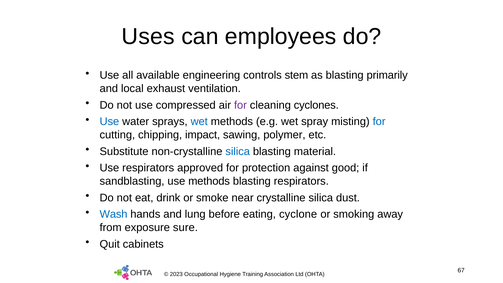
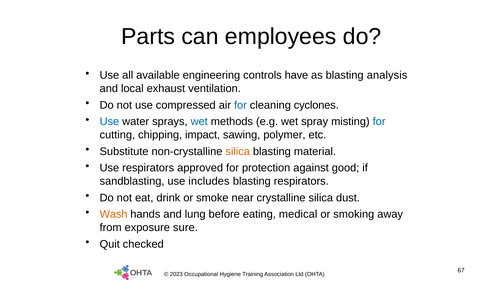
Uses: Uses -> Parts (148, 37)
stem: stem -> have (296, 75)
primarily: primarily -> analysis (387, 75)
for colour: purple -> blue (240, 105)
silica colour: blue -> orange (238, 151)
use methods: methods -> includes (209, 181)
Wash colour: blue -> orange (114, 214)
cyclone: cyclone -> medical (298, 214)
cabinets: cabinets -> checked (143, 244)
